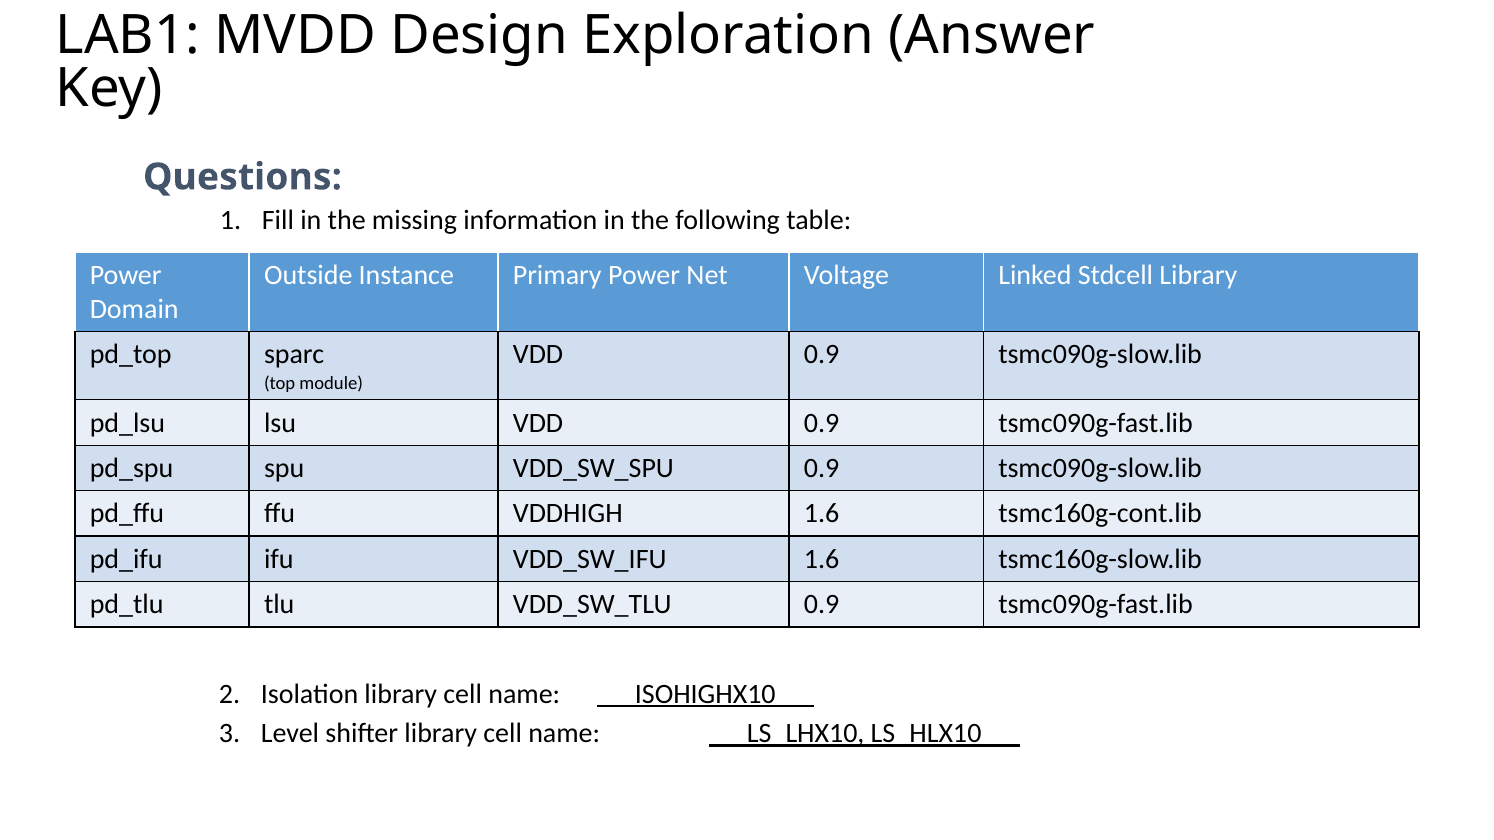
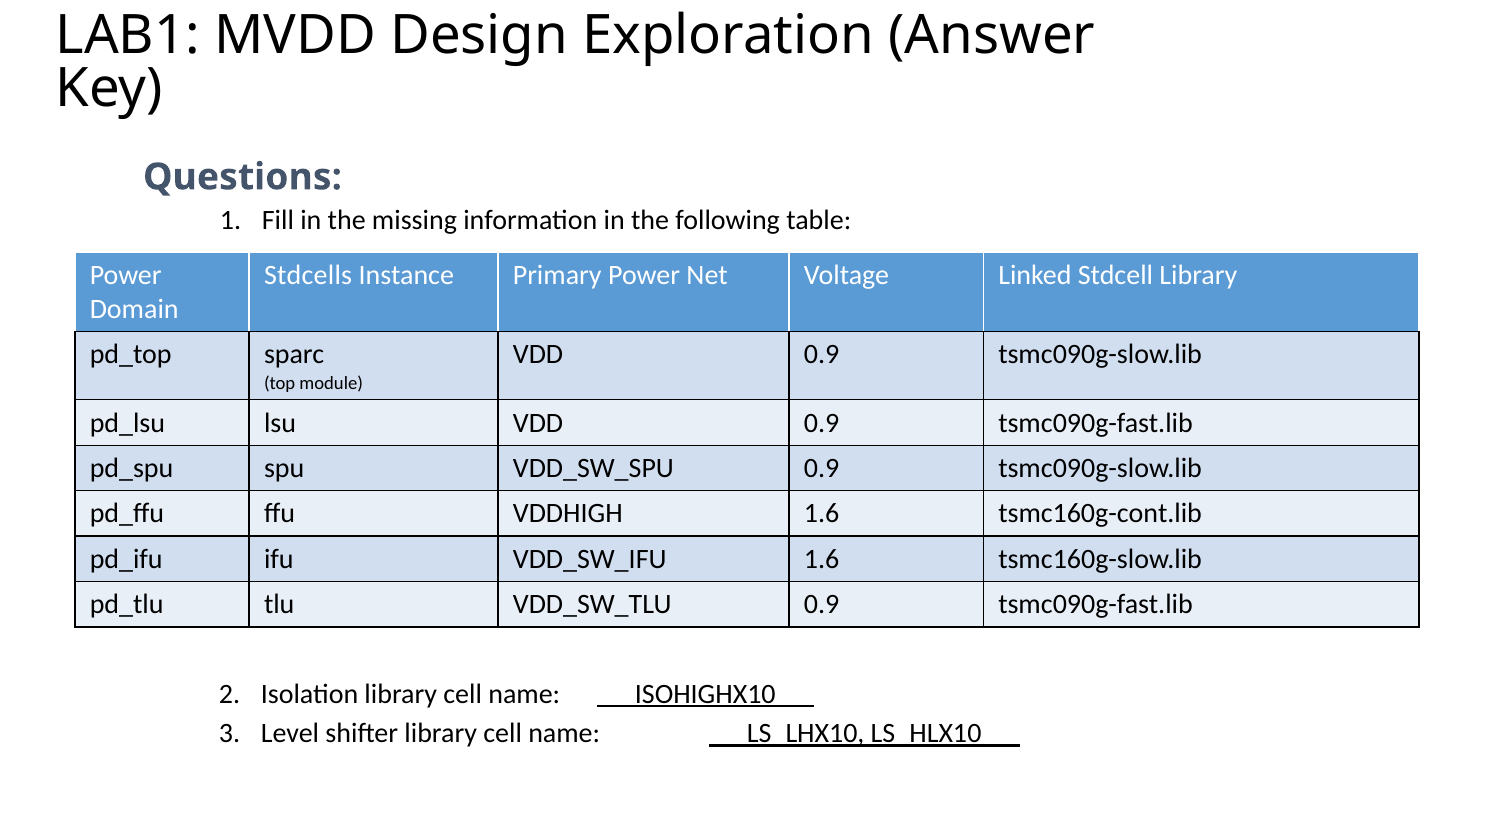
Outside: Outside -> Stdcells (308, 275)
